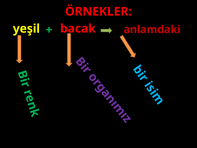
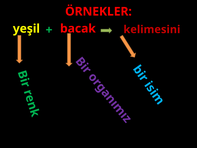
anlamdaki: anlamdaki -> kelimesini (152, 29)
